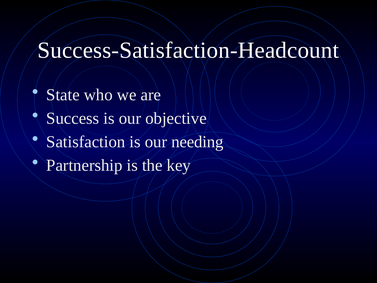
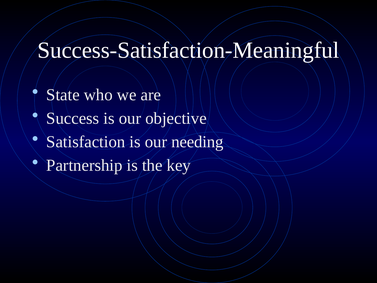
Success-Satisfaction-Headcount: Success-Satisfaction-Headcount -> Success-Satisfaction-Meaningful (188, 50)
